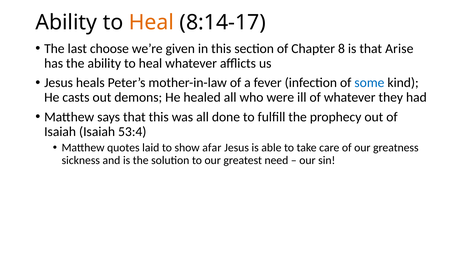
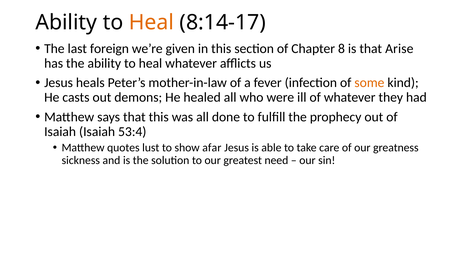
choose: choose -> foreign (109, 49)
some colour: blue -> orange (369, 83)
laid: laid -> lust (151, 147)
